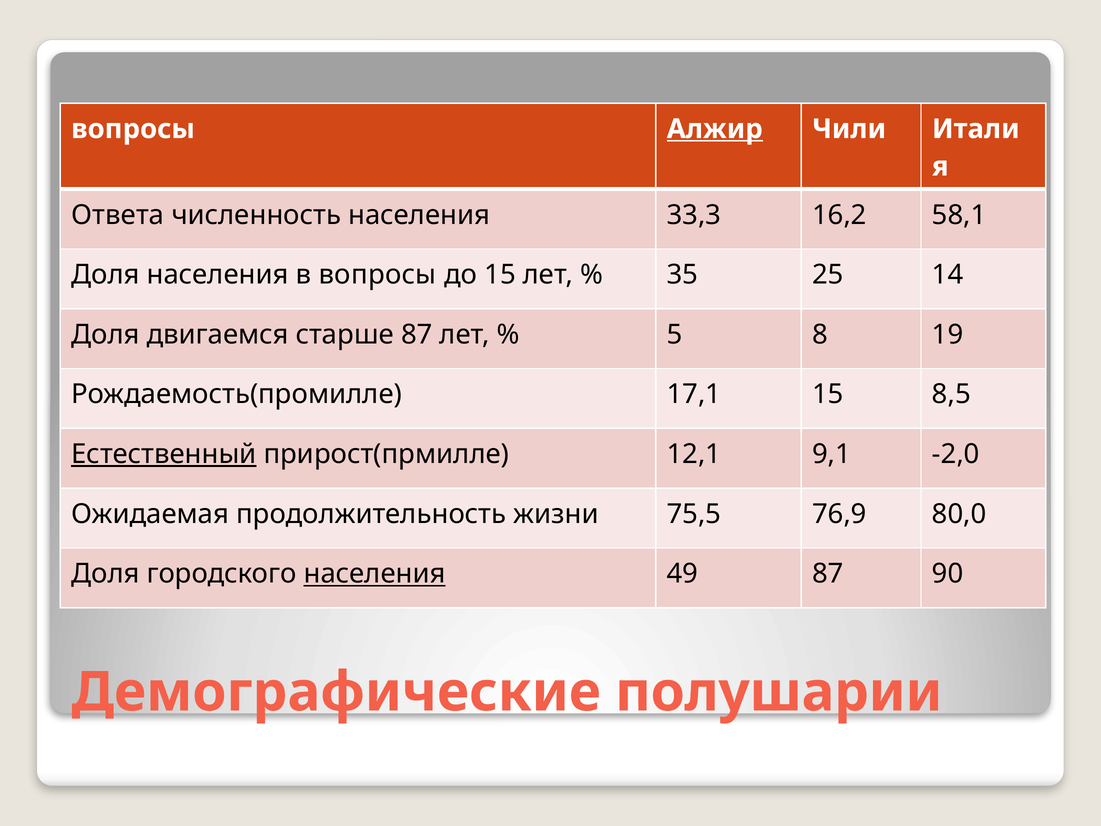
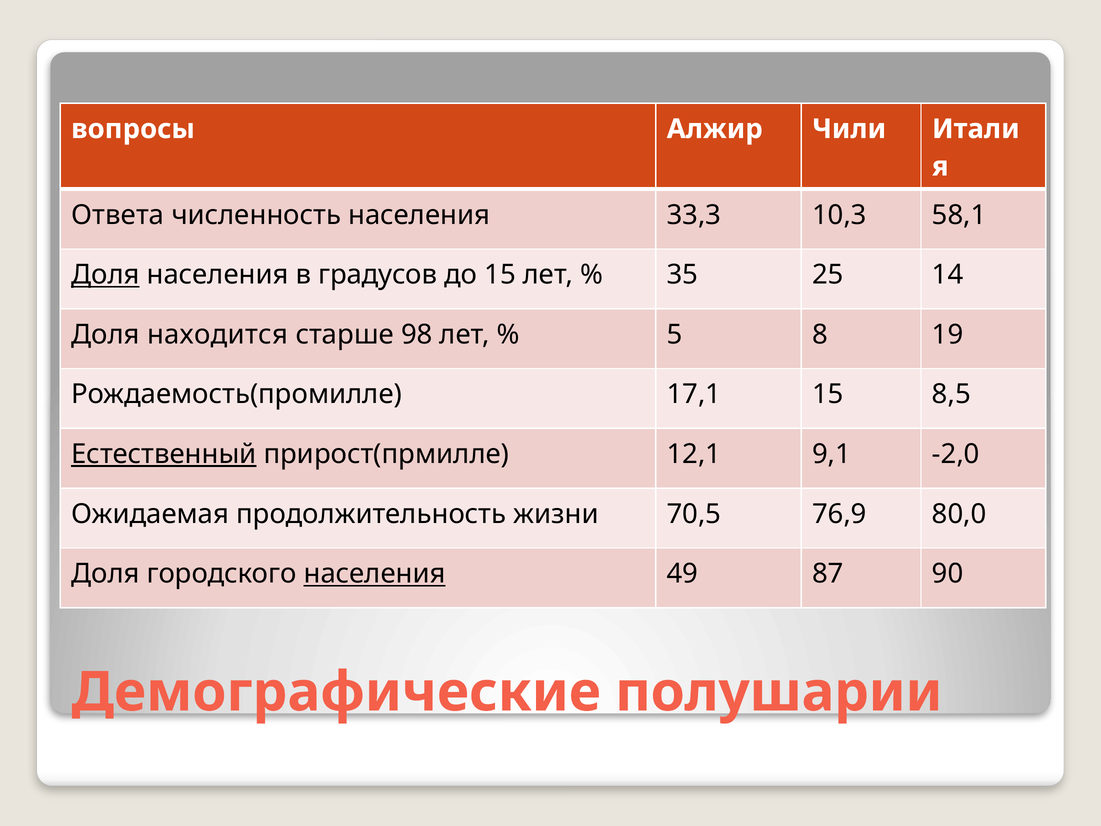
Алжир underline: present -> none (715, 129)
16,2: 16,2 -> 10,3 (839, 215)
Доля underline: none -> present (105, 275)
в вопросы: вопросы -> градусов (378, 275)
двигаемся: двигаемся -> находится (218, 334)
старше 87: 87 -> 98 (417, 334)
75,5: 75,5 -> 70,5 (694, 514)
